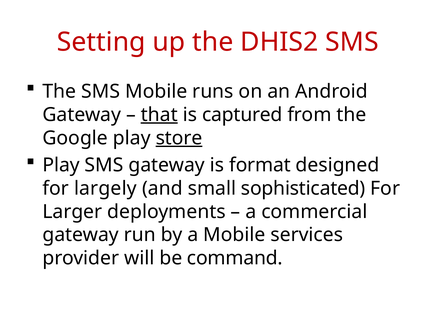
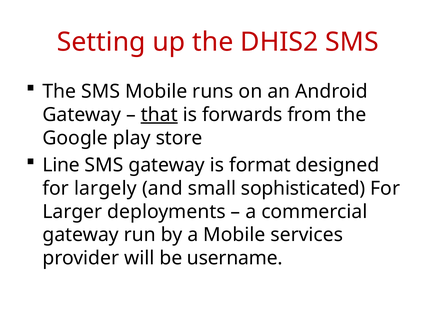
captured: captured -> forwards (242, 115)
store underline: present -> none (179, 138)
Play: Play -> Line (61, 165)
command: command -> username (235, 258)
